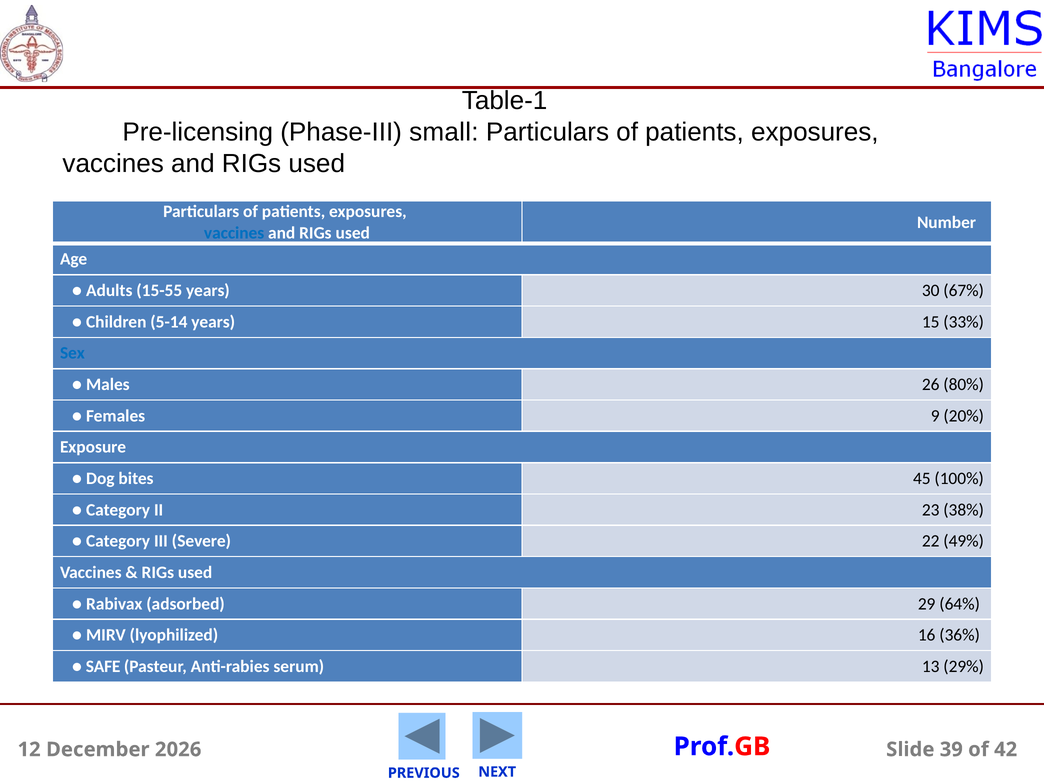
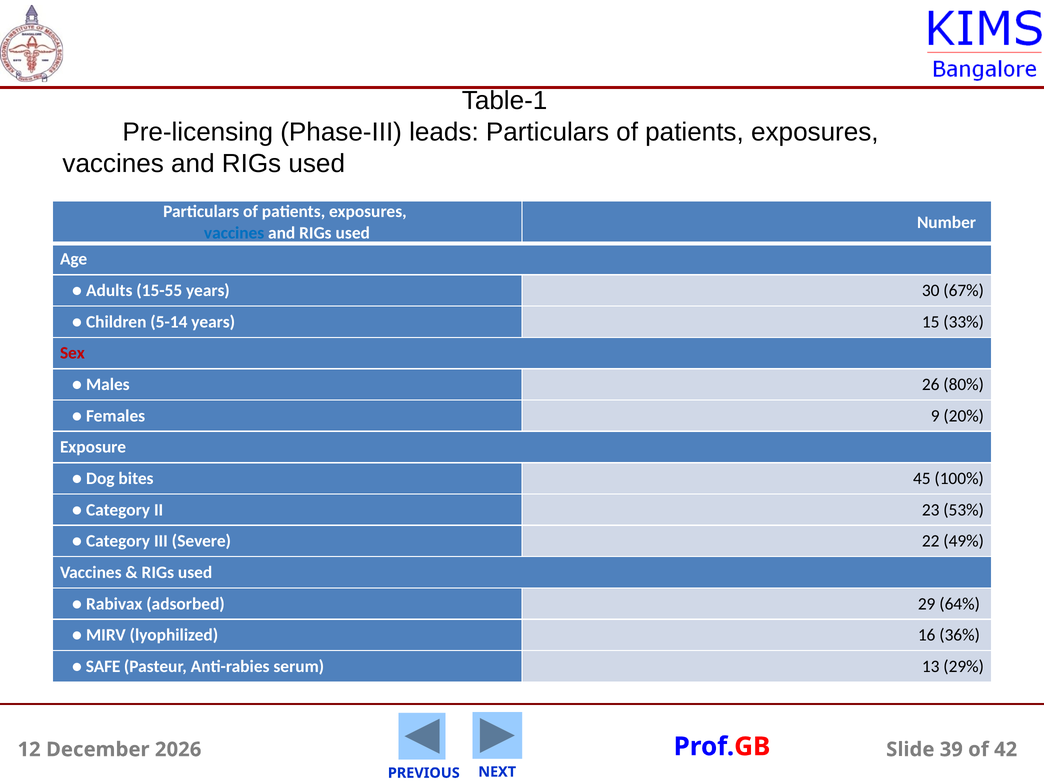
small: small -> leads (444, 132)
Sex colour: blue -> red (72, 353)
38%: 38% -> 53% (964, 510)
